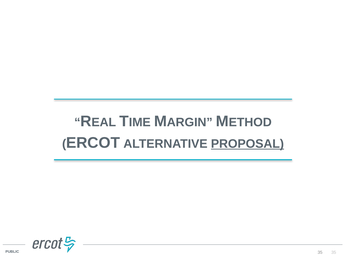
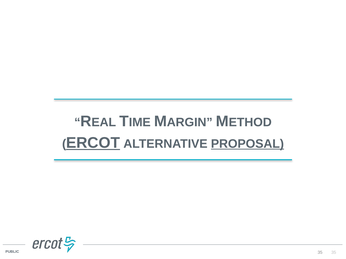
ERCOT underline: none -> present (93, 143)
